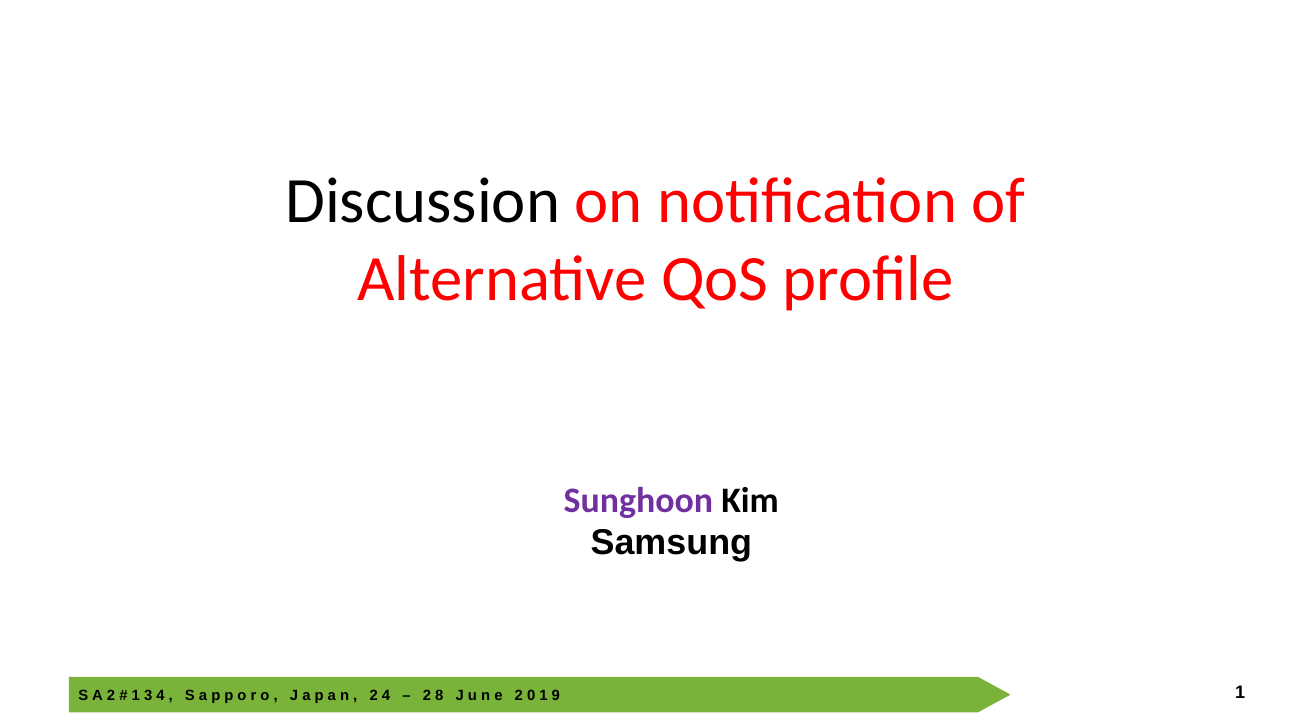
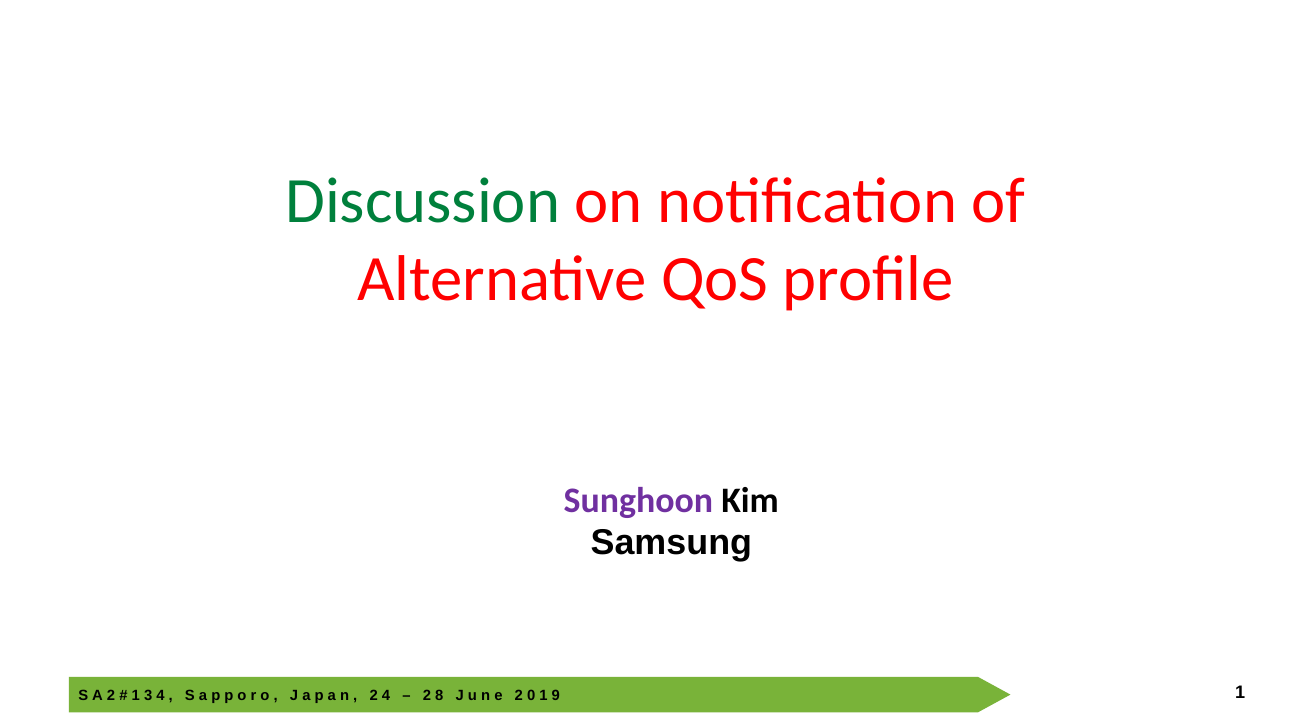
Discussion colour: black -> green (423, 201)
